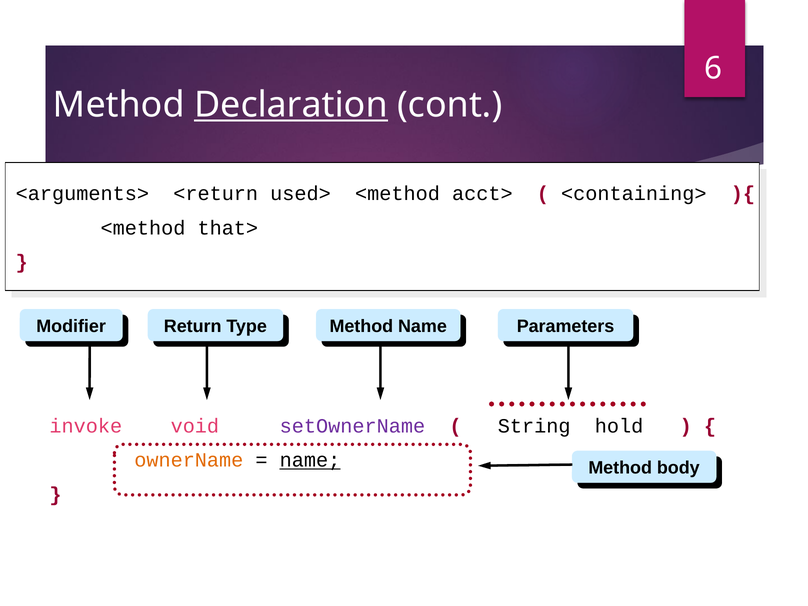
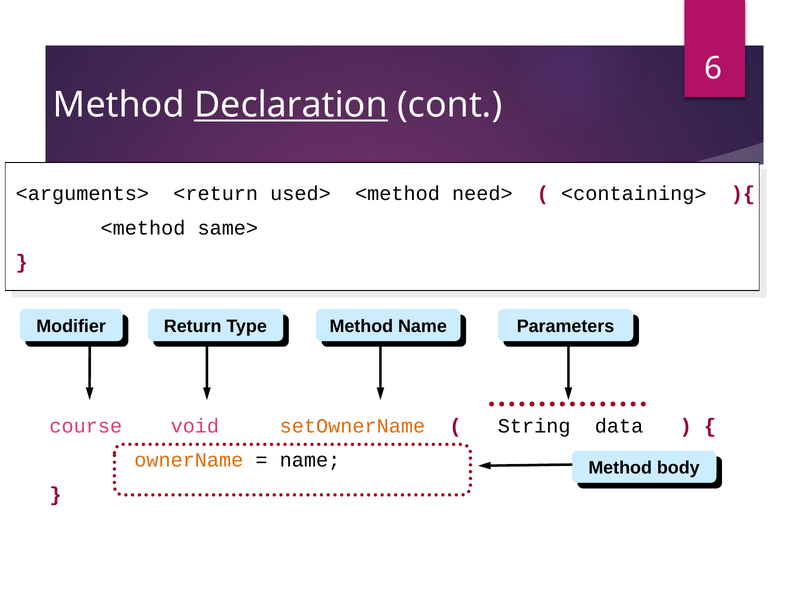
acct>: acct> -> need> (482, 194)
that>: that> -> same> (228, 228)
invoke: invoke -> course (86, 426)
setOwnerName colour: purple -> orange (352, 426)
hold: hold -> data (619, 426)
name underline: present -> none (310, 460)
